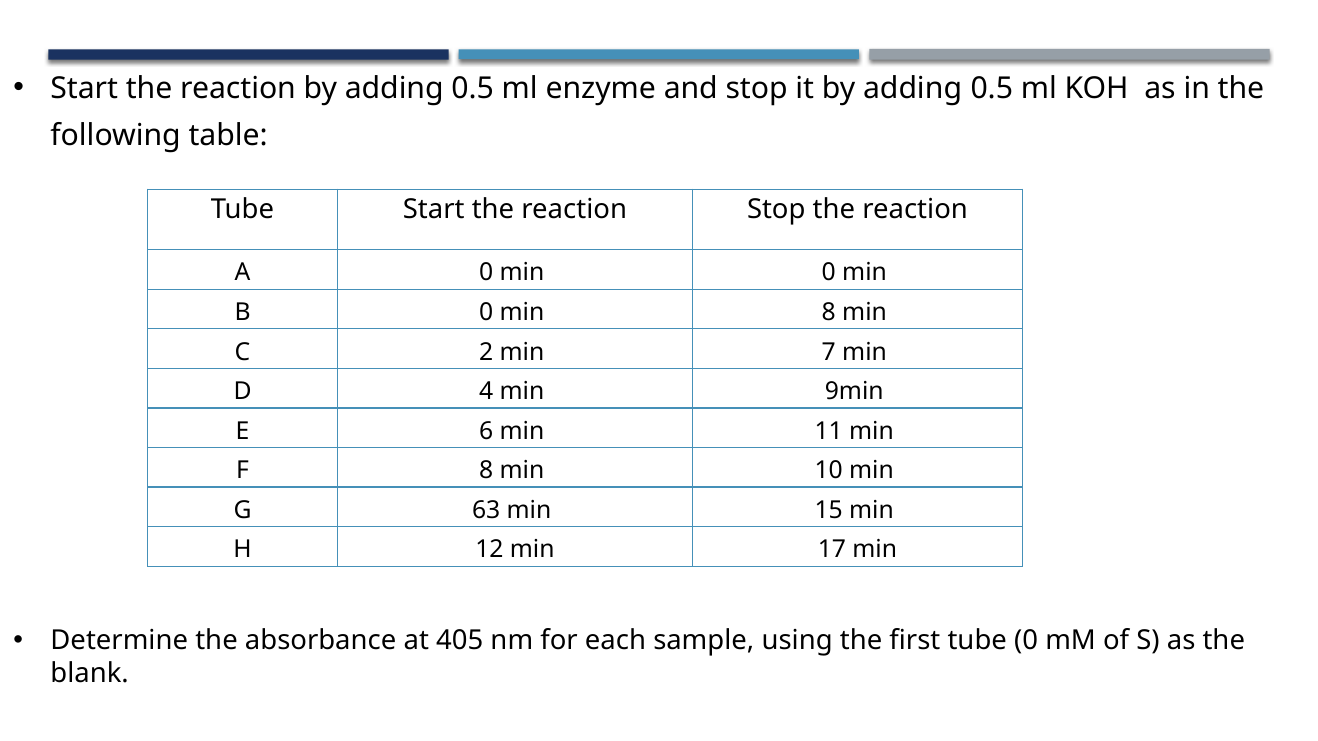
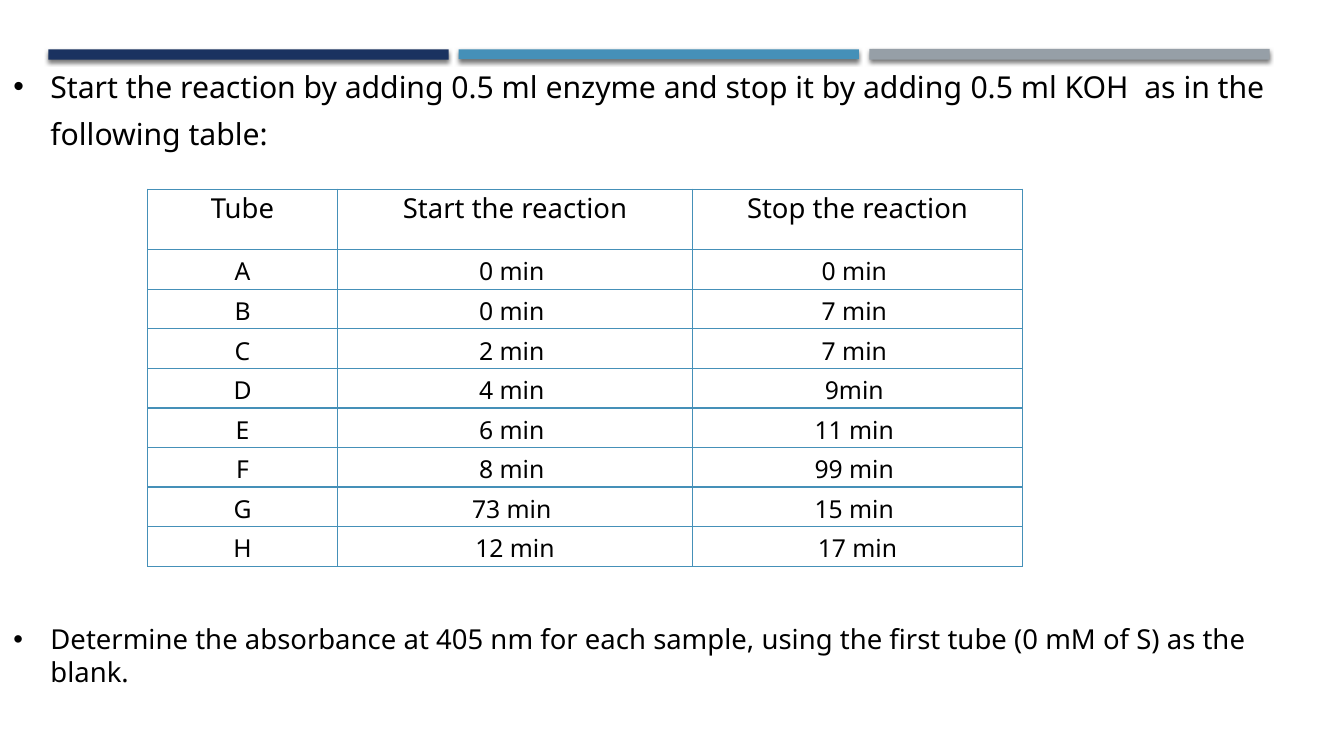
0 min 8: 8 -> 7 (829, 313)
10: 10 -> 99 (829, 471)
63: 63 -> 73 (486, 510)
